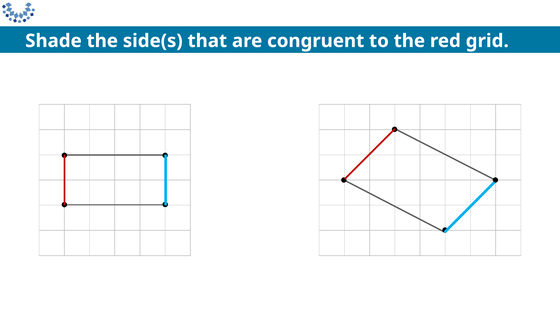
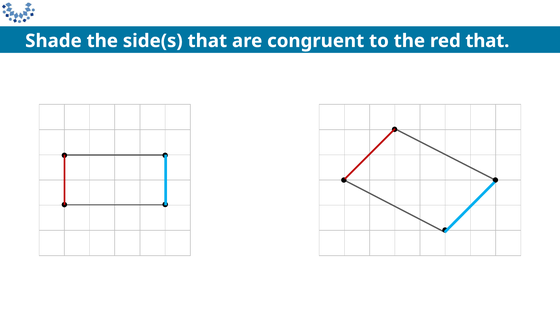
red grid: grid -> that (487, 41)
